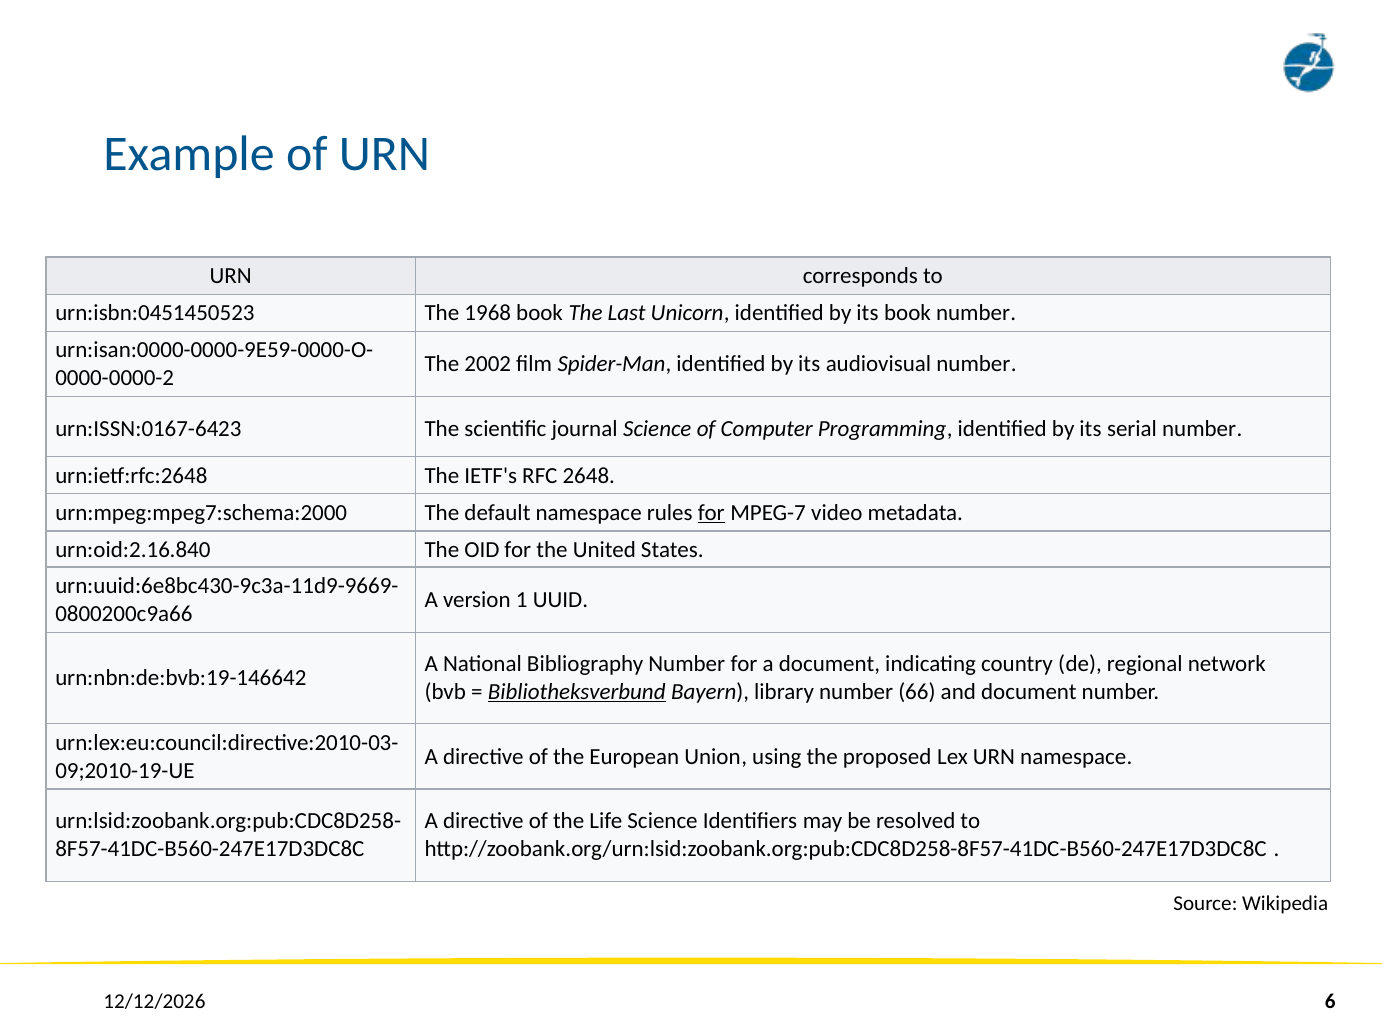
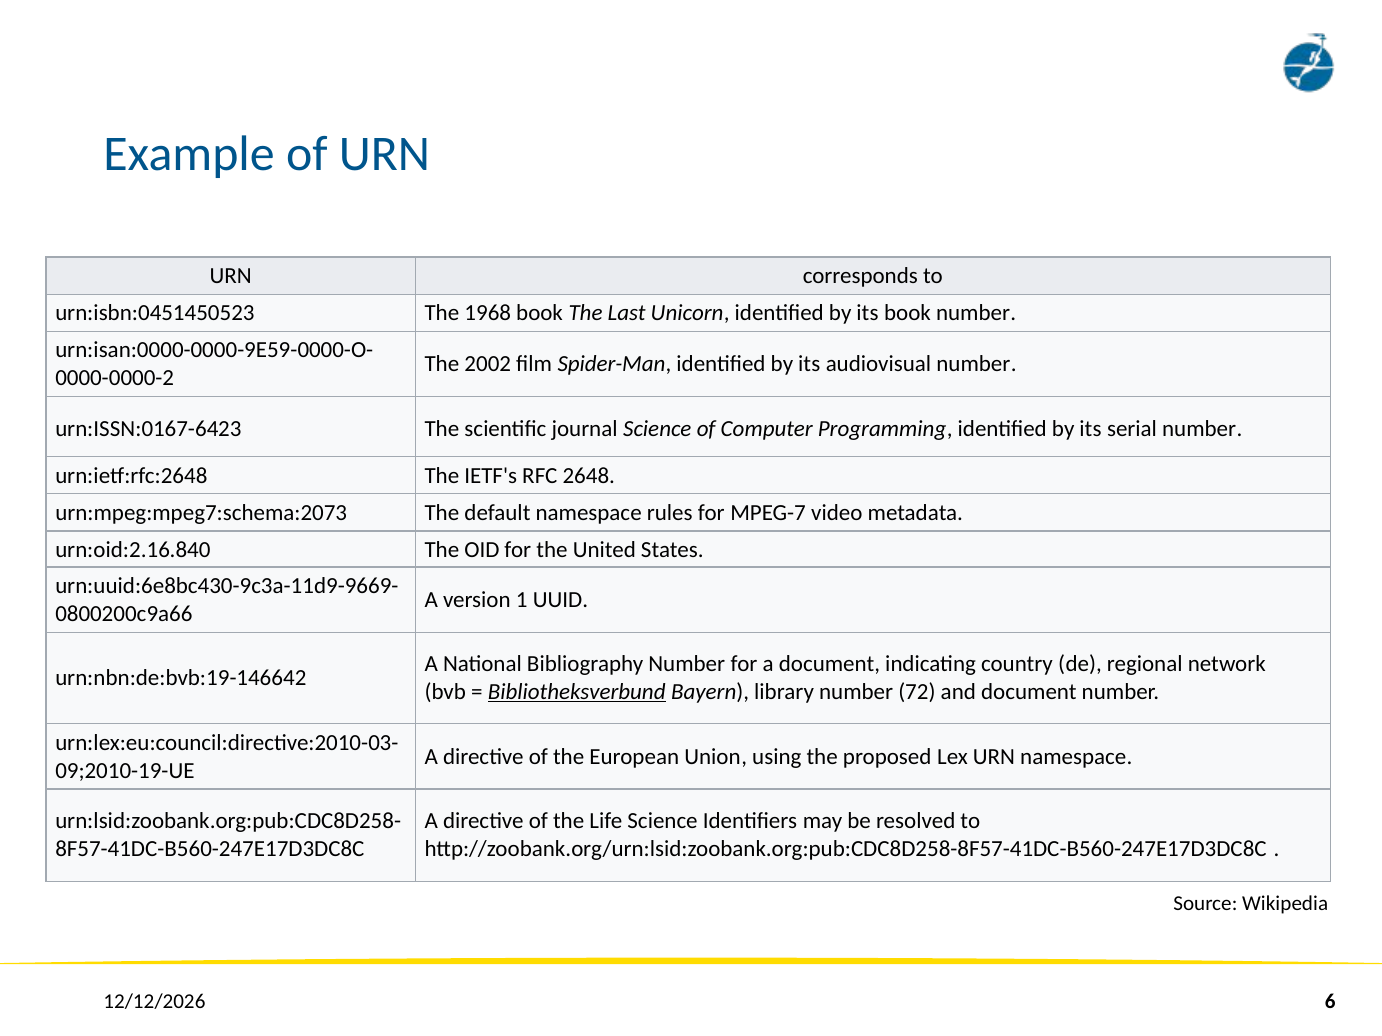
urn:mpeg:mpeg7:schema:2000: urn:mpeg:mpeg7:schema:2000 -> urn:mpeg:mpeg7:schema:2073 (201, 513)
for underline: present -> none (711, 513)
66: 66 -> 72 (917, 692)
